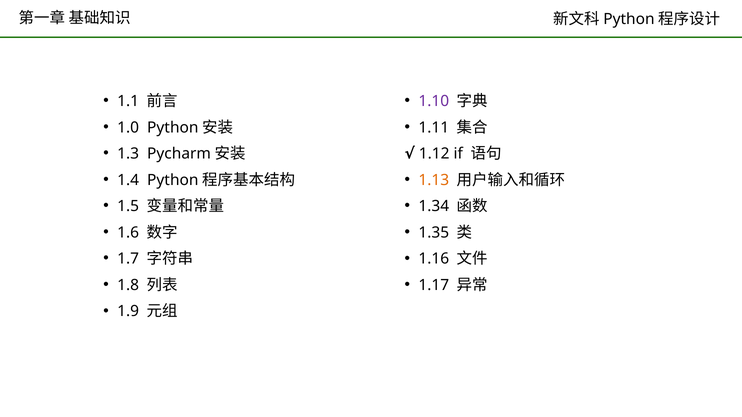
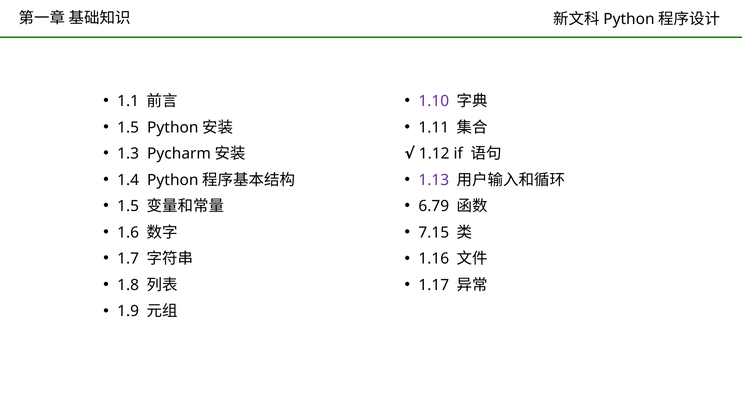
1.0: 1.0 -> 1.5 (128, 128)
1.13 colour: orange -> purple (434, 180)
1.34: 1.34 -> 6.79 (434, 206)
1.35: 1.35 -> 7.15 (434, 233)
